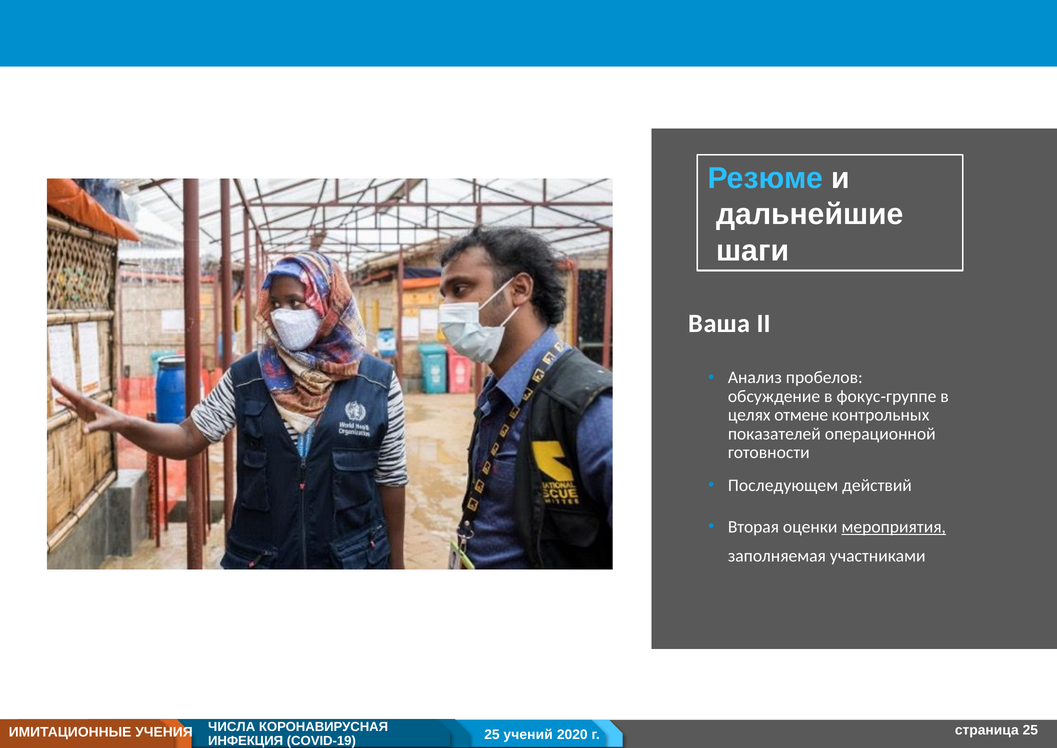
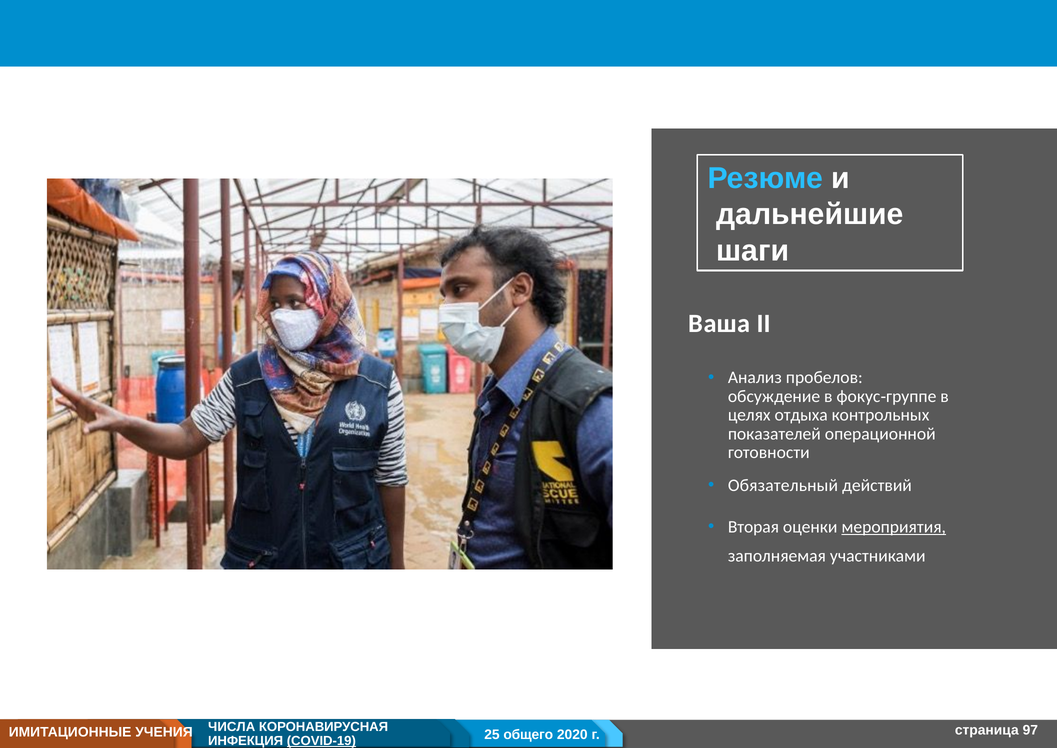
отмене: отмене -> отдыха (801, 415)
Последующем: Последующем -> Обязательный (783, 485)
страница 25: 25 -> 97 (1030, 731)
COVID-19 underline: none -> present (321, 741)
учений: учений -> общего (528, 735)
